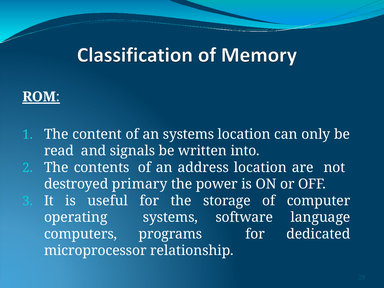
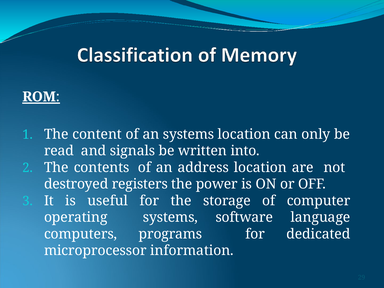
primary: primary -> registers (140, 184)
relationship: relationship -> information (192, 251)
